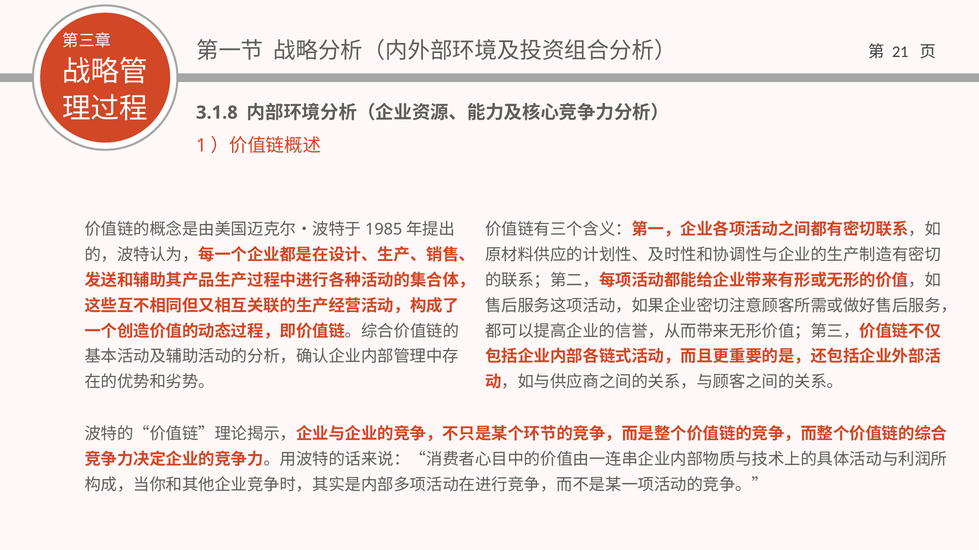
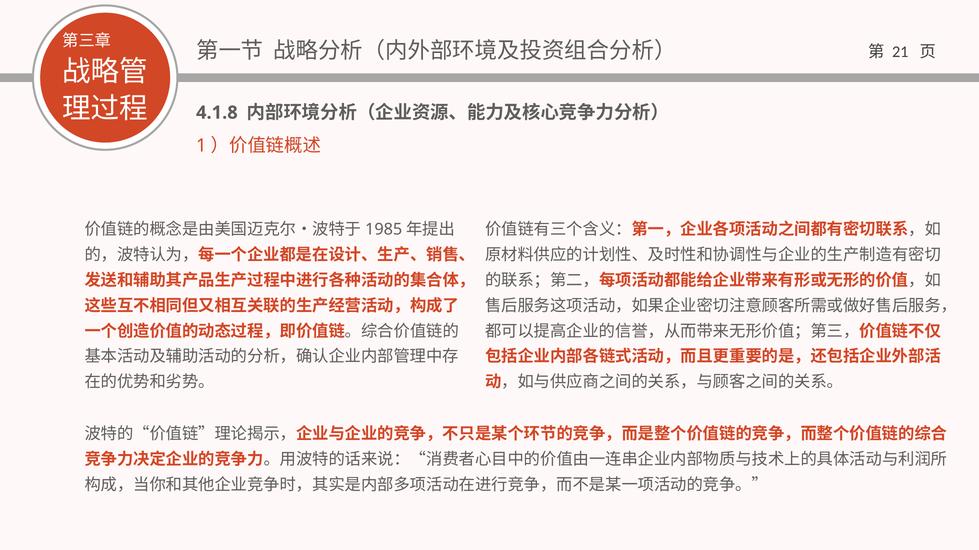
3.1.8: 3.1.8 -> 4.1.8 (217, 113)
